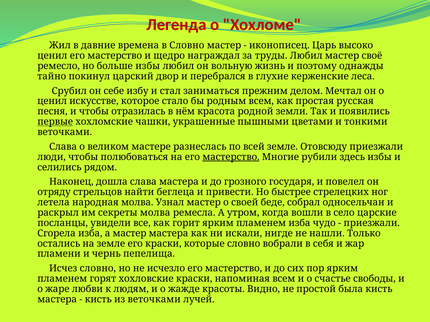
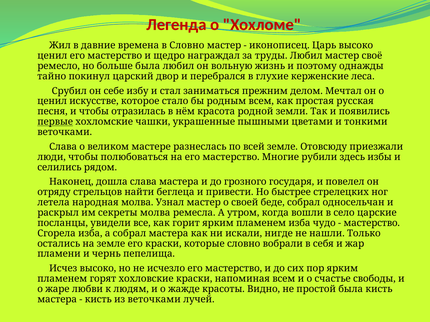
больше избы: избы -> была (148, 66)
мастерство underline: present -> none (231, 157)
приезжали: приезжали -> мастерство (372, 223)
а мастер: мастер -> собрал (129, 234)
Исчез словно: словно -> высоко (98, 269)
